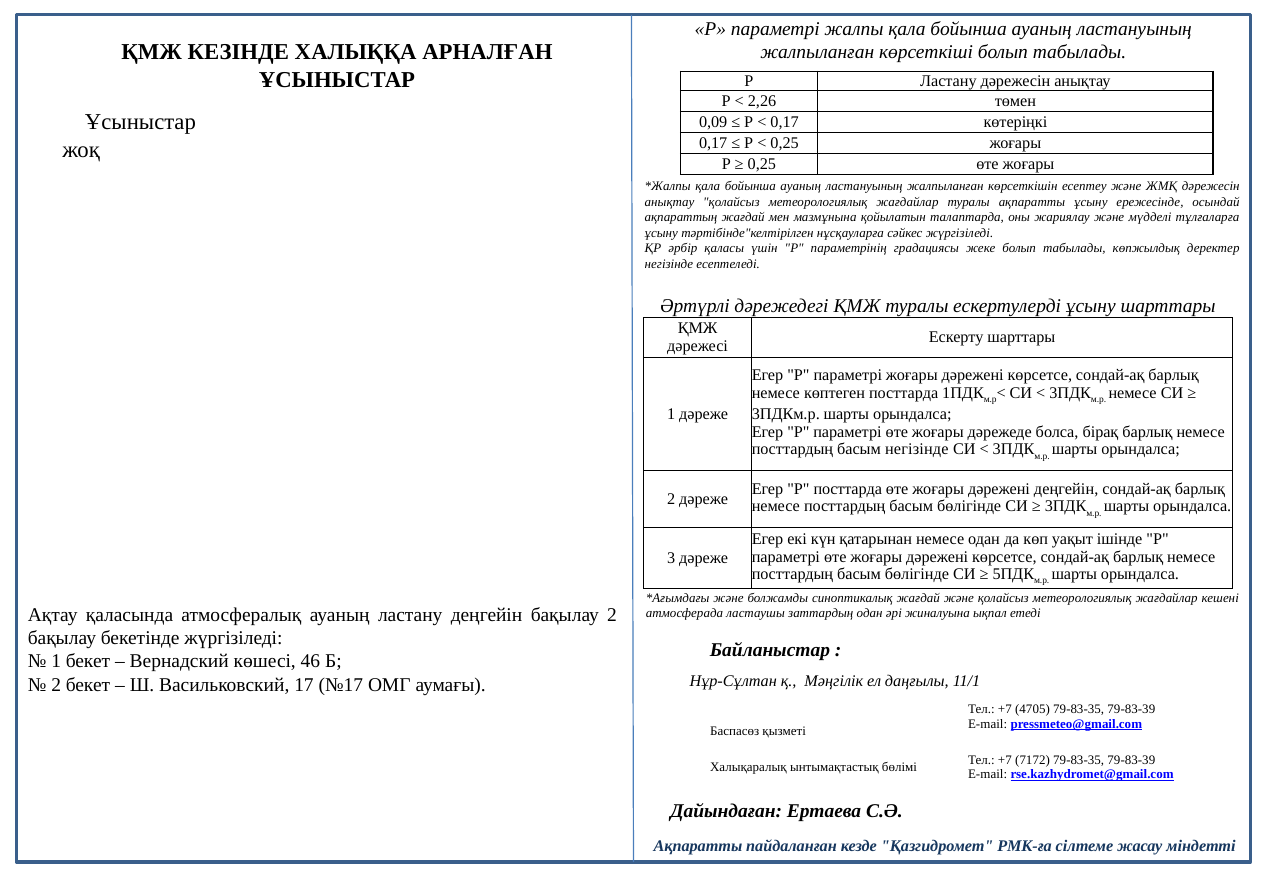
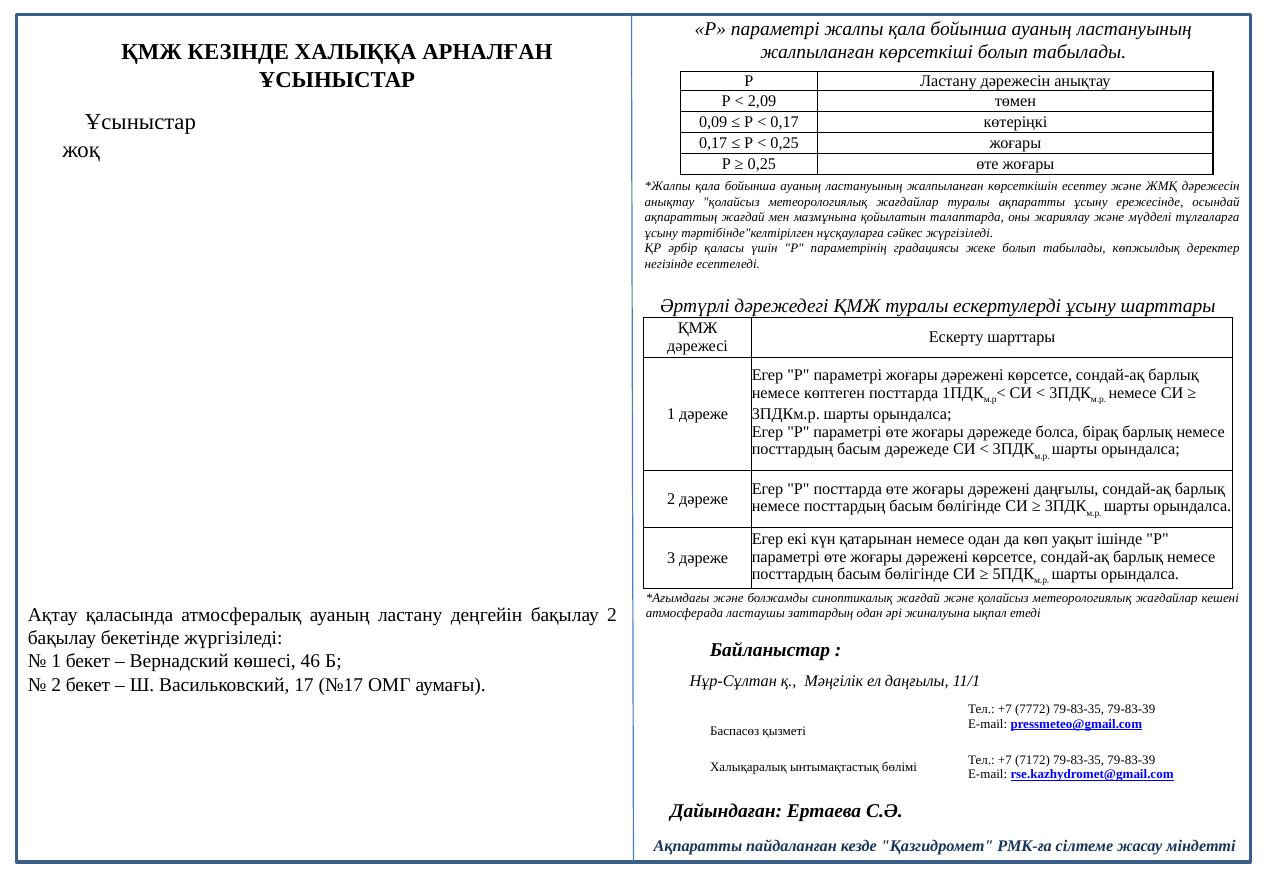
2,26: 2,26 -> 2,09 (762, 102)
басым негізінде: негізінде -> дәрежеде (917, 450)
дәрежені деңгейін: деңгейін -> даңғылы (1066, 489)
4705: 4705 -> 7772 (1032, 710)
